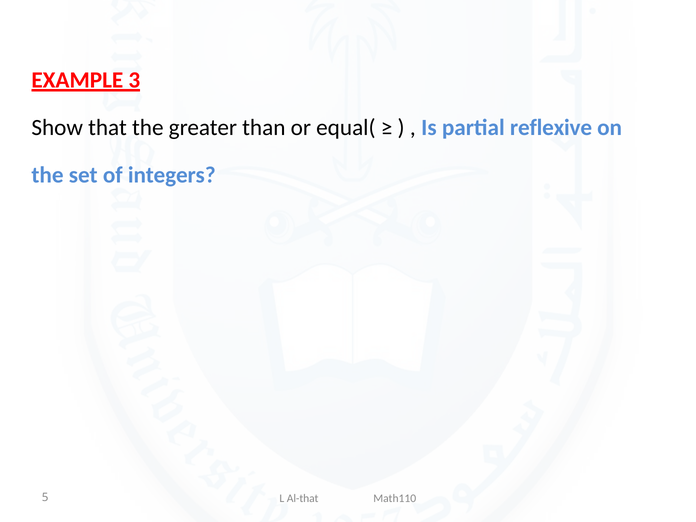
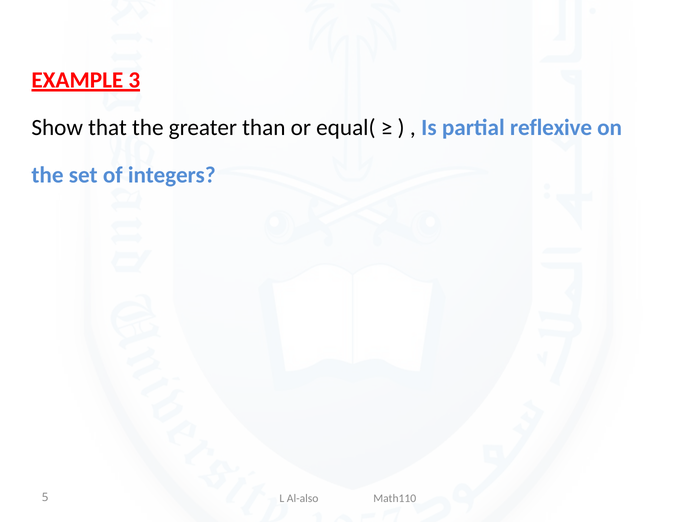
Al-that: Al-that -> Al-also (303, 499)
